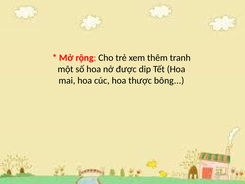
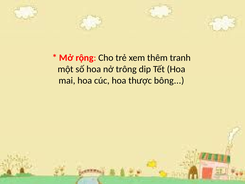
được: được -> trông (126, 69)
